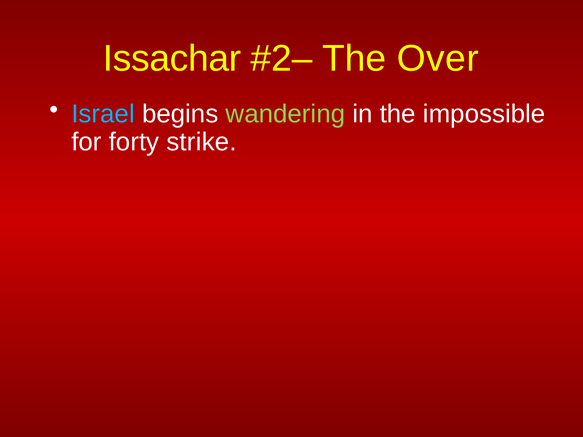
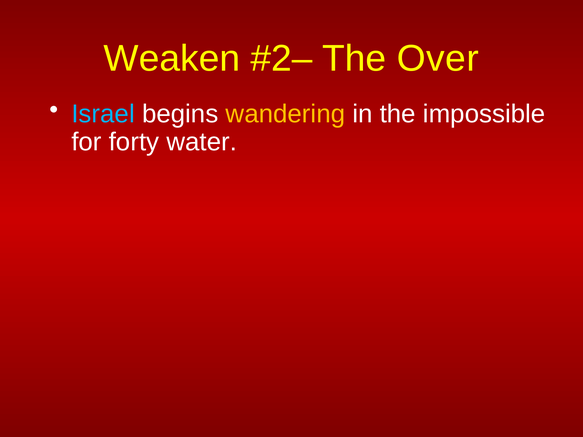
Issachar: Issachar -> Weaken (172, 58)
wandering colour: light green -> yellow (285, 114)
strike: strike -> water (202, 142)
